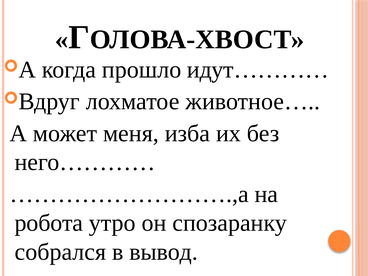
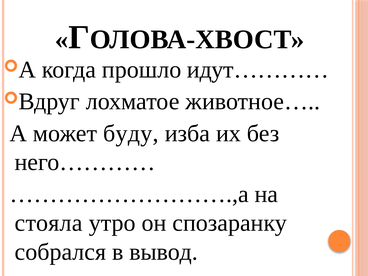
меня: меня -> буду (131, 133)
робота: робота -> стояла (49, 223)
